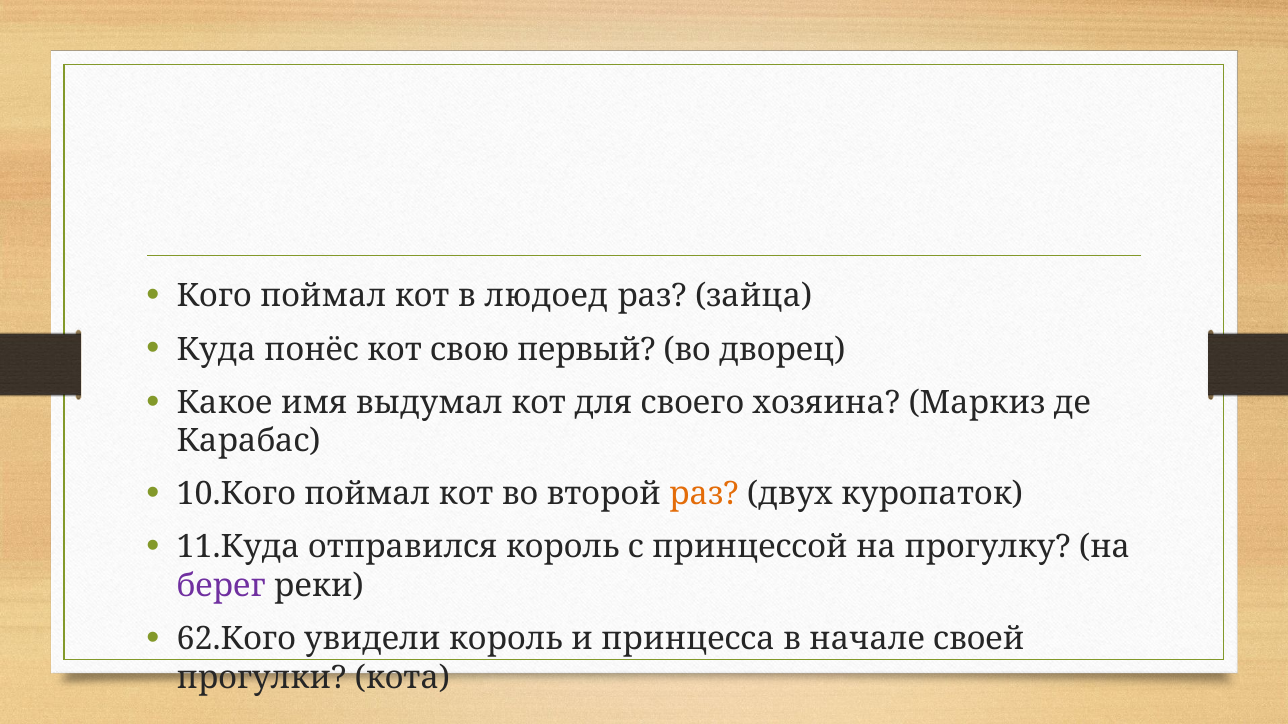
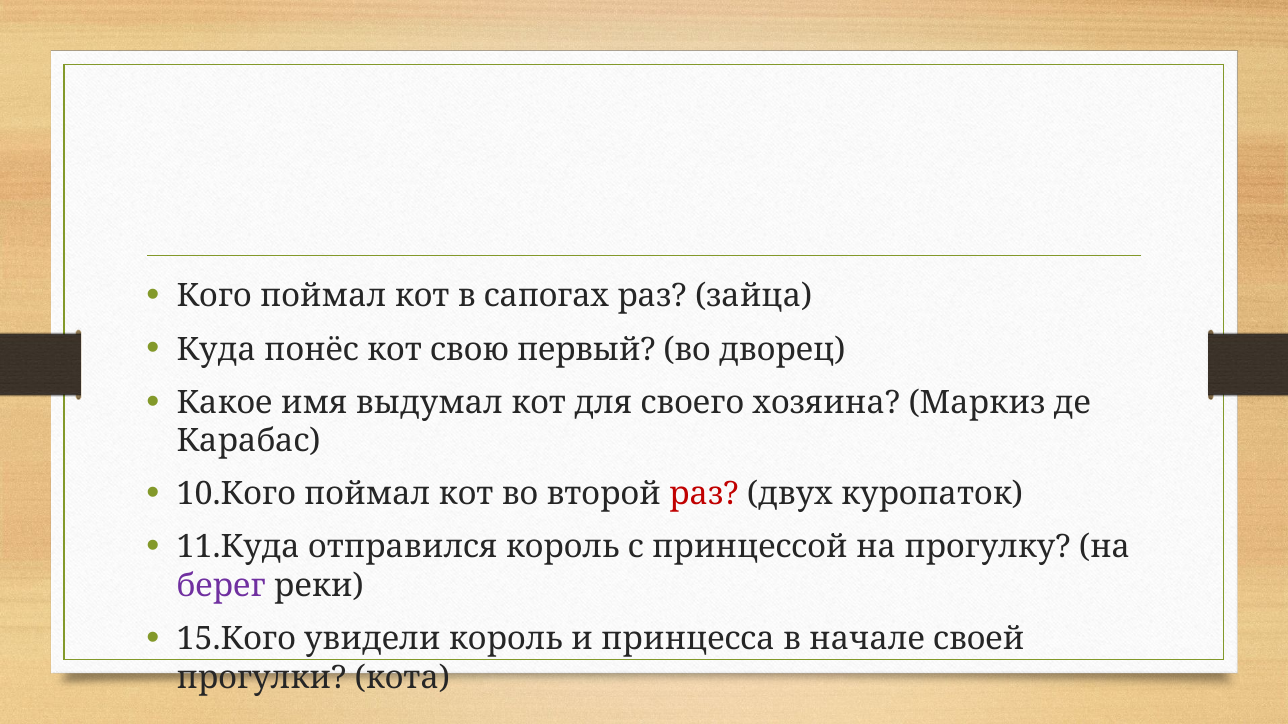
людоед: людоед -> сапогах (547, 297)
раз colour: orange -> red (704, 495)
62.Кого: 62.Кого -> 15.Кого (236, 639)
